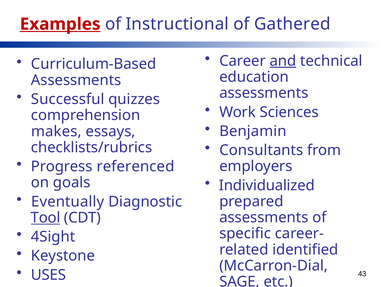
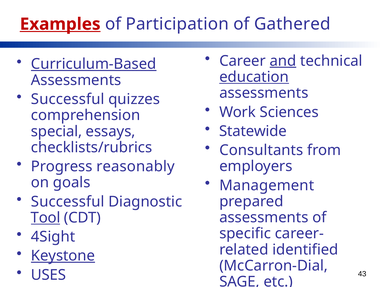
Instructional: Instructional -> Participation (177, 24)
Curriculum-Based underline: none -> present (94, 64)
education underline: none -> present (254, 77)
Benjamin: Benjamin -> Statewide (253, 131)
makes: makes -> special (56, 131)
referenced: referenced -> reasonably (135, 167)
Individualized: Individualized -> Management (267, 186)
Eventually: Eventually -> Successful (68, 202)
Keystone underline: none -> present (63, 256)
